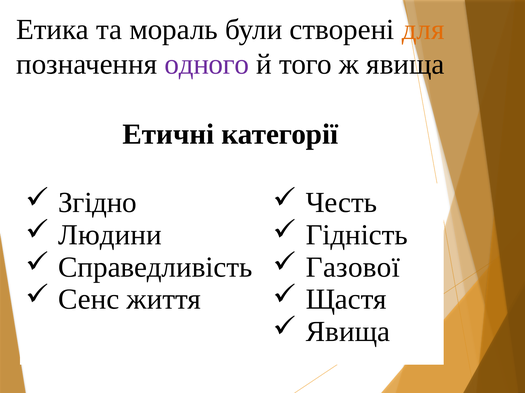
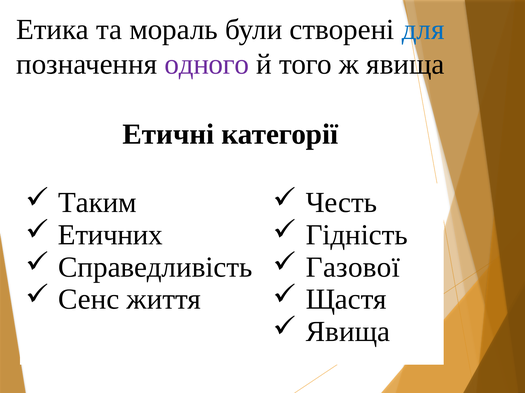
для colour: orange -> blue (423, 29)
Згідно: Згідно -> Таким (97, 203)
Людини: Людини -> Етичних (110, 235)
